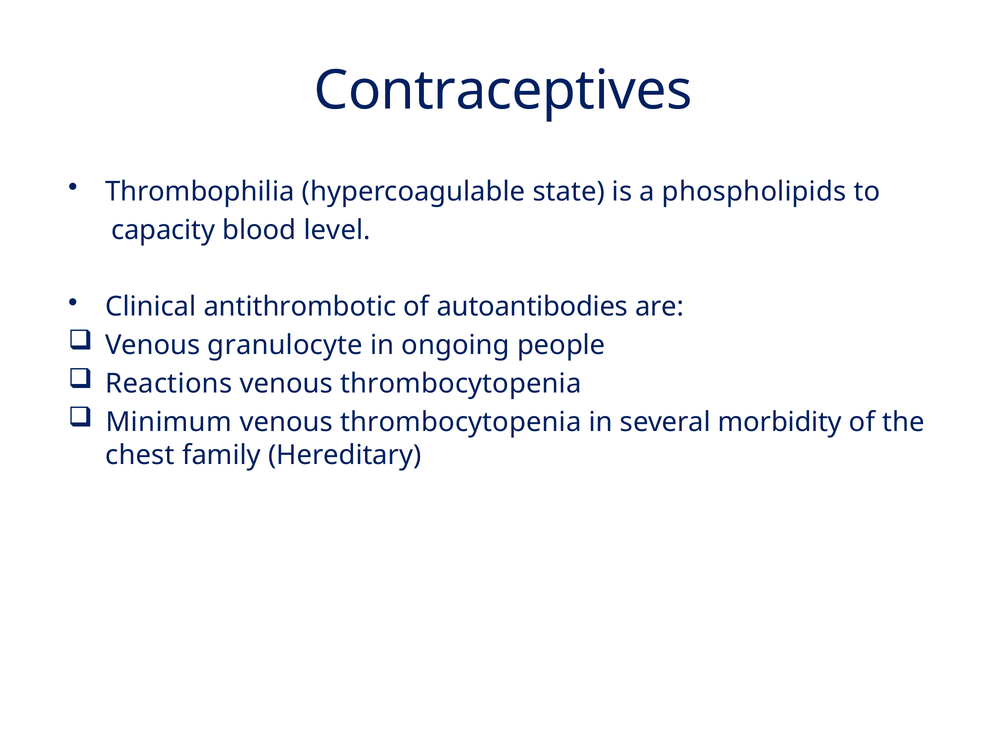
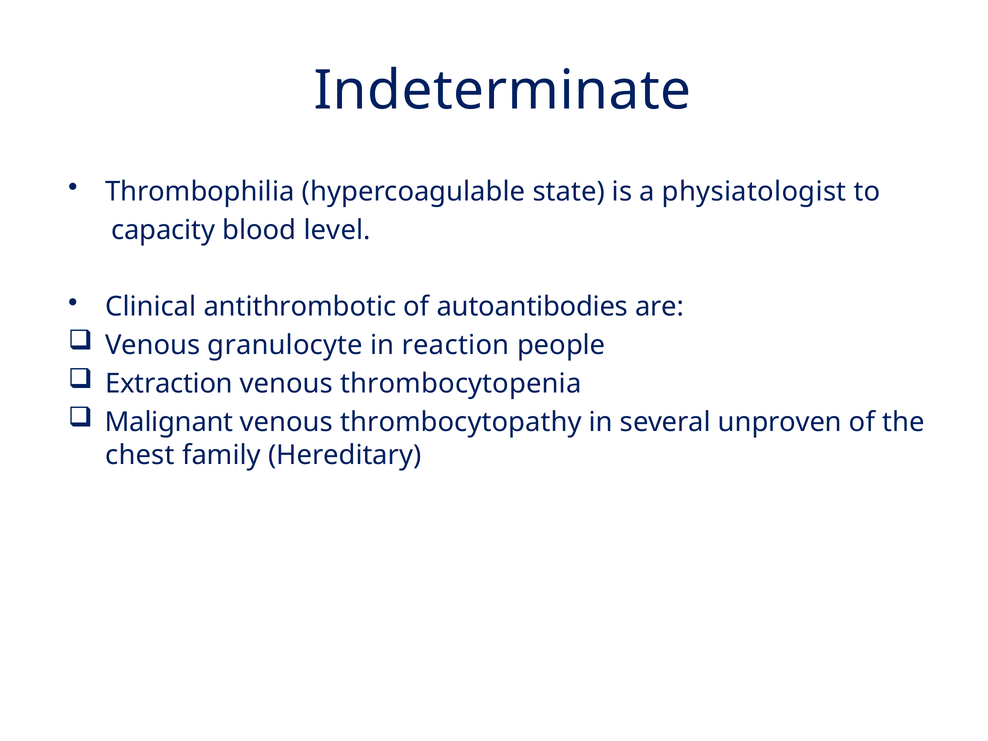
Contraceptives: Contraceptives -> Indeterminate (503, 91)
phospholipids: phospholipids -> physiatologist (754, 192)
ongoing: ongoing -> reaction (455, 345)
Reactions: Reactions -> Extraction (169, 384)
Minimum: Minimum -> Malignant (169, 422)
thrombocytopenia: thrombocytopenia -> thrombocytopathy (461, 422)
morbidity: morbidity -> unproven (780, 422)
